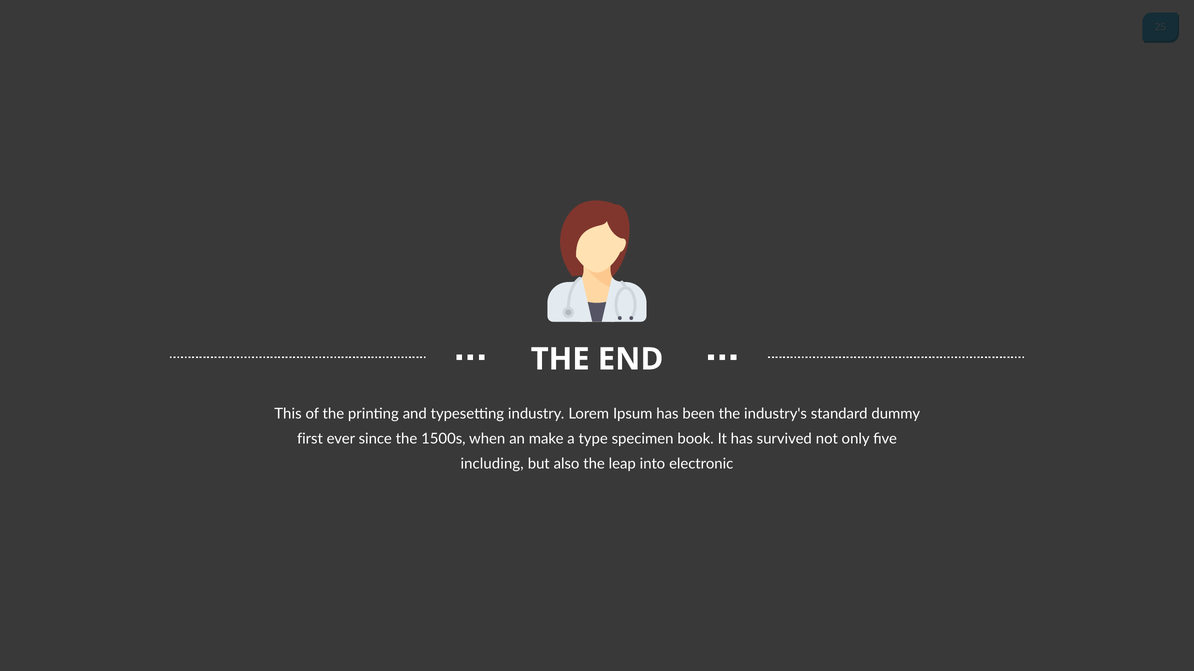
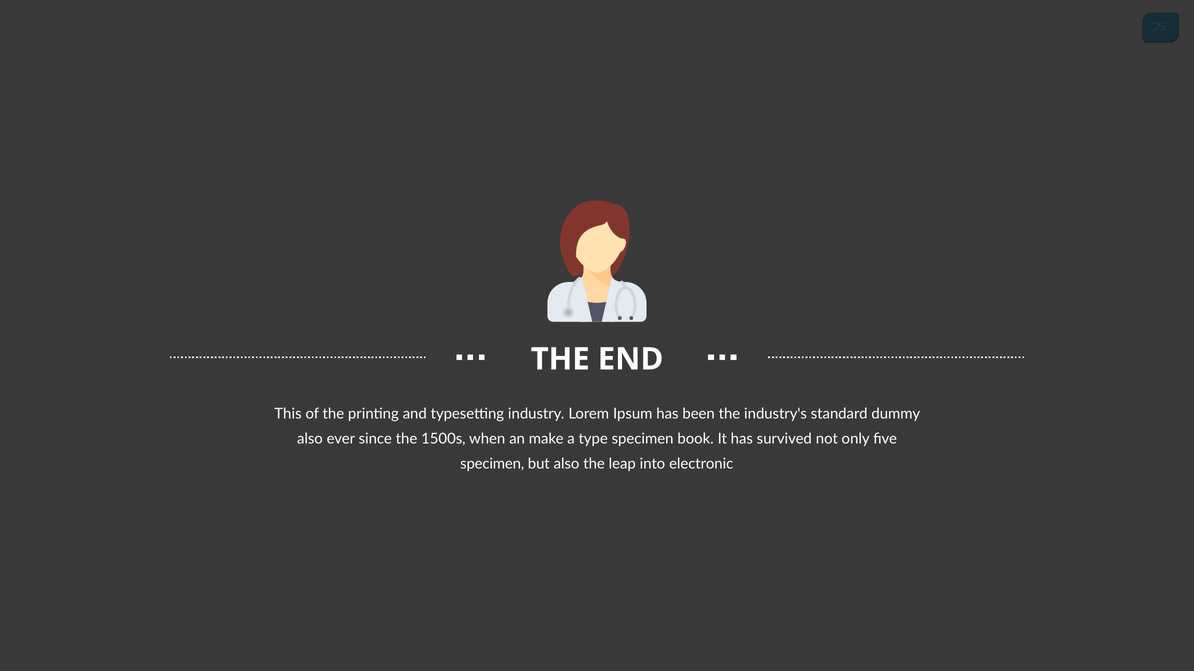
first: first -> also (310, 439)
including: including -> specimen (492, 464)
